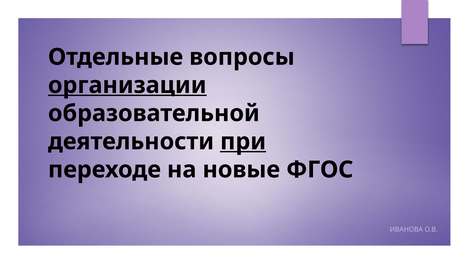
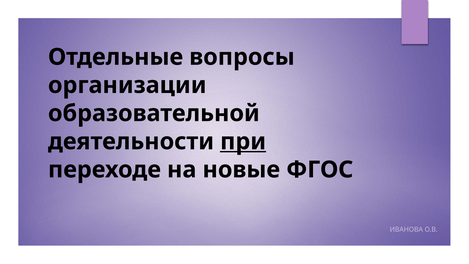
организации underline: present -> none (127, 85)
